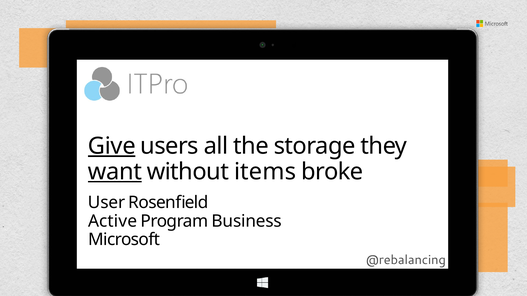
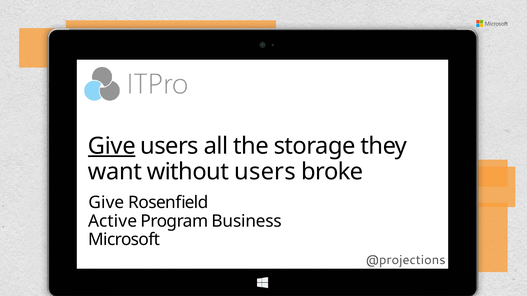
want underline: present -> none (115, 172)
without items: items -> users (265, 172)
User: User -> Give (106, 203)
@rebalancing: @rebalancing -> @projections (406, 260)
